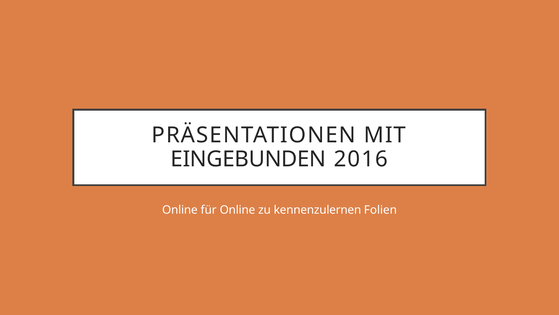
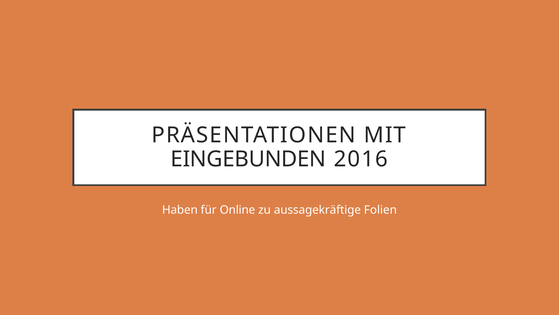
Online: Online -> Haben (180, 209)
kennenzulernen: kennenzulernen -> aussagekräftige (317, 209)
